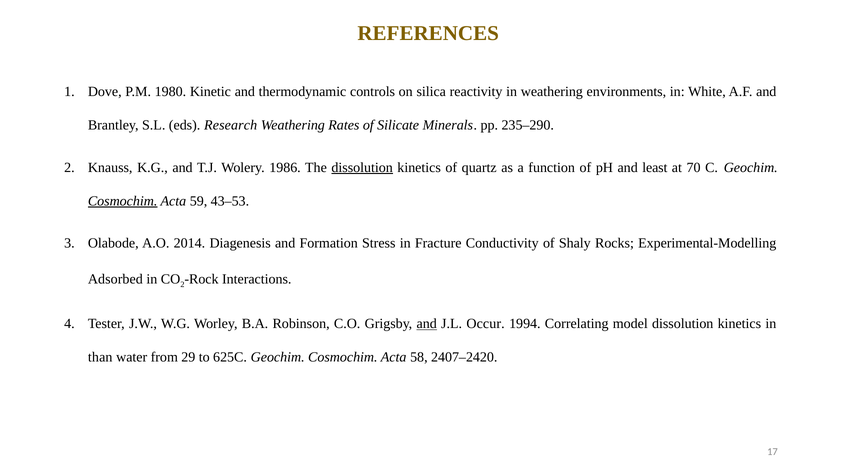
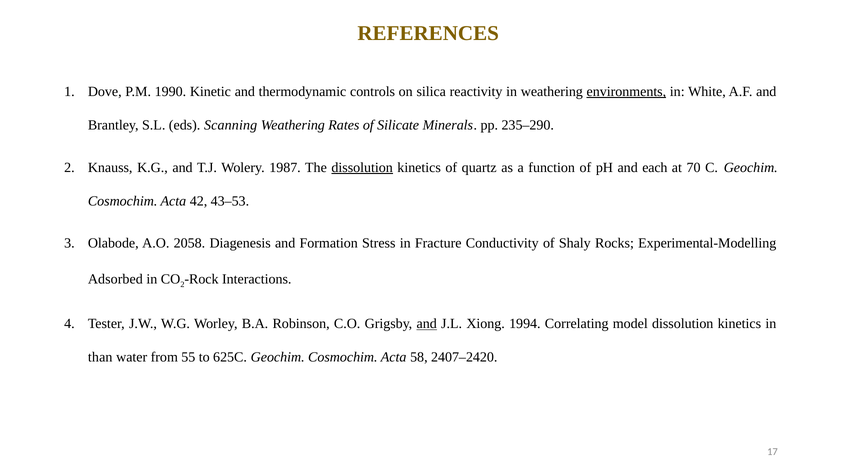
1980: 1980 -> 1990 (170, 92)
environments underline: none -> present (626, 92)
Research: Research -> Scanning (231, 125)
1986: 1986 -> 1987 (285, 168)
least: least -> each (655, 168)
Cosmochim underline: present -> none (123, 201)
59: 59 -> 42 (199, 201)
2014: 2014 -> 2058 (189, 244)
Occur: Occur -> Xiong (486, 324)
29: 29 -> 55 (188, 358)
